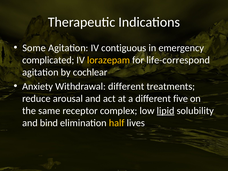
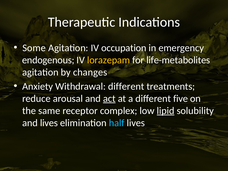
contiguous: contiguous -> occupation (124, 48)
complicated: complicated -> endogenous (48, 60)
life-correspond: life-correspond -> life-metabolites (178, 60)
cochlear: cochlear -> changes (90, 72)
act underline: none -> present (109, 99)
and bind: bind -> lives (49, 123)
half colour: yellow -> light blue (117, 123)
